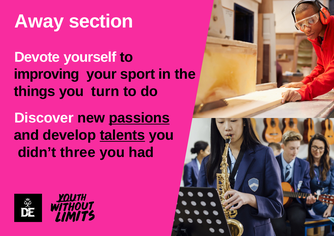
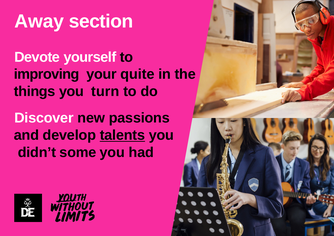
sport: sport -> quite (138, 74)
passions underline: present -> none (139, 118)
three: three -> some (78, 152)
